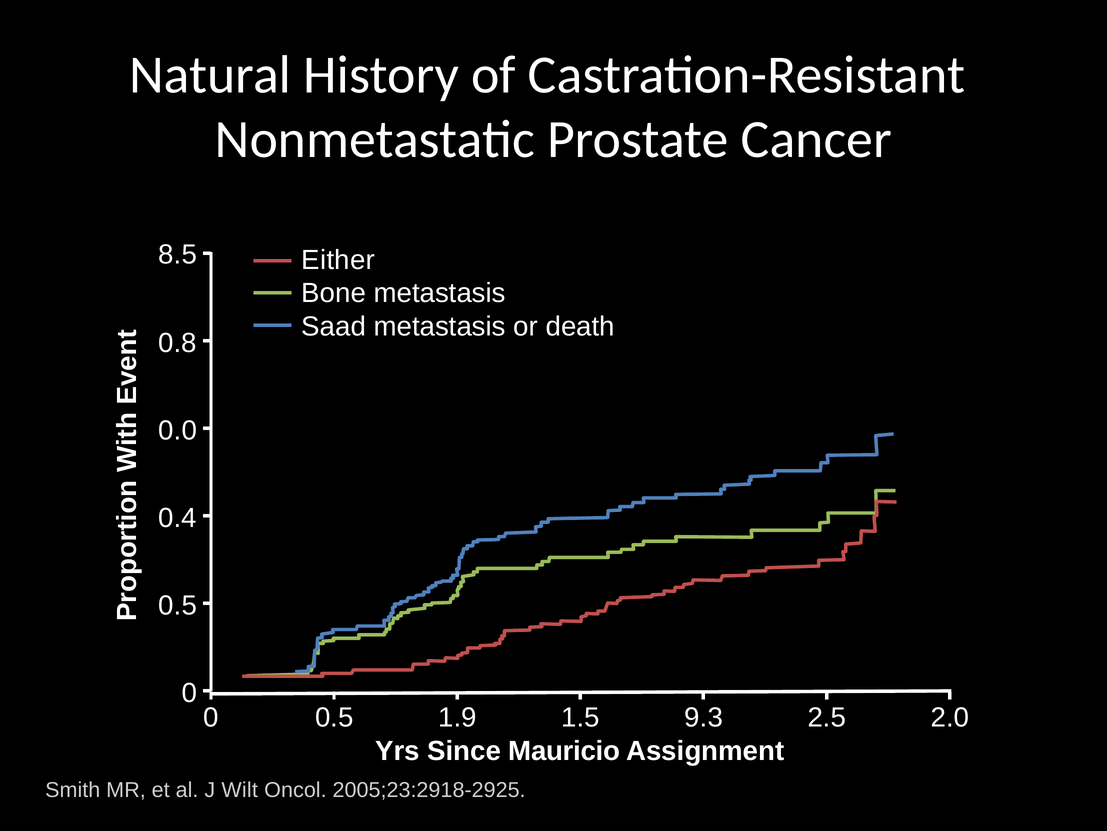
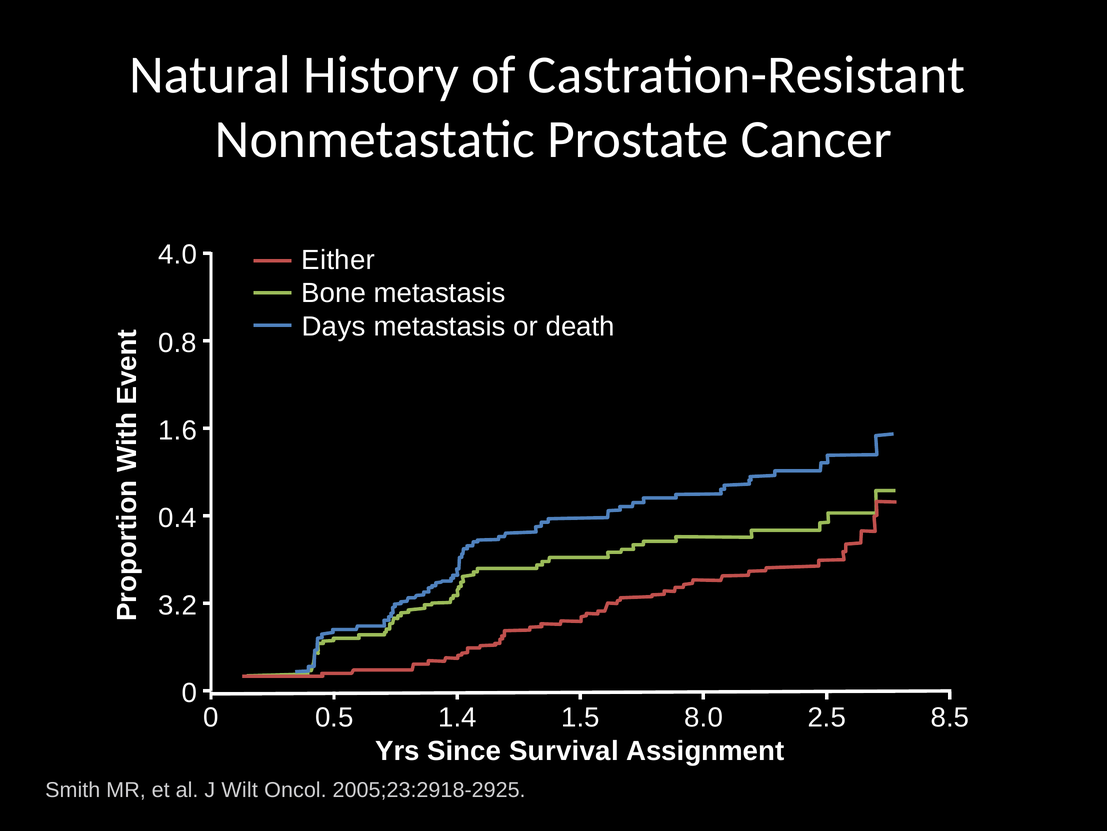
8.5: 8.5 -> 4.0 (178, 254)
Saad: Saad -> Days (334, 326)
0.0: 0.0 -> 1.6 (178, 430)
0.5: 0.5 -> 3.2 (178, 605)
1.9: 1.9 -> 1.4 (457, 717)
9.3: 9.3 -> 8.0 (704, 717)
2.0: 2.0 -> 8.5 (950, 717)
Mauricio: Mauricio -> Survival (564, 751)
